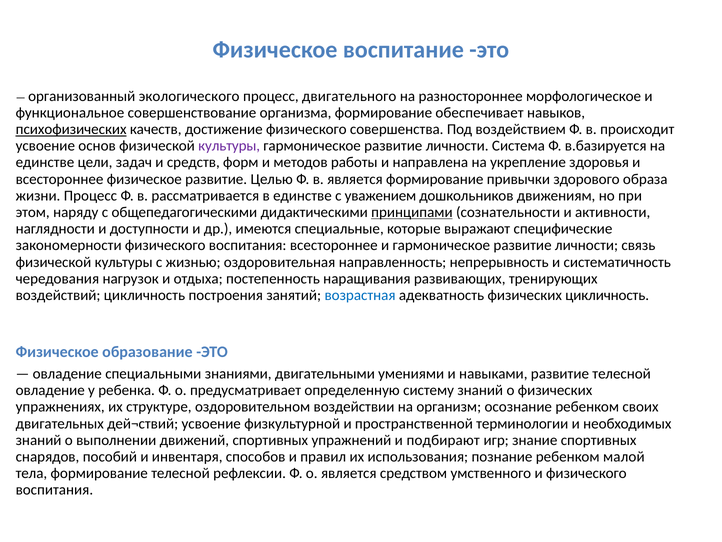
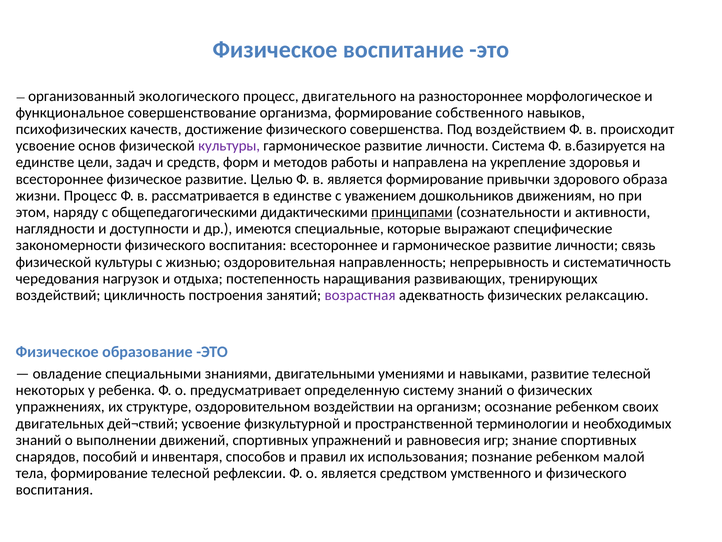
обеспечивает: обеспечивает -> собственного (479, 113)
психофизических underline: present -> none (71, 129)
возрастная colour: blue -> purple (360, 295)
физических цикличность: цикличность -> релаксацию (607, 295)
овладение: овладение -> некоторых (50, 390)
подбирают: подбирают -> равновесия (443, 440)
